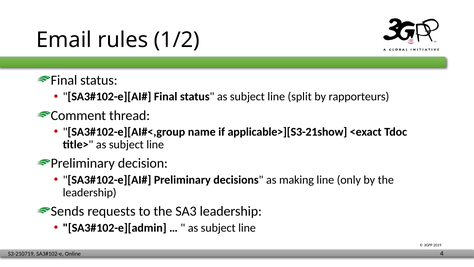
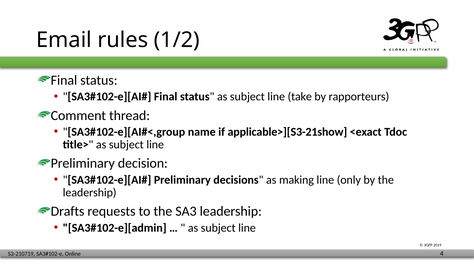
split: split -> take (300, 96)
Sends: Sends -> Drafts (68, 211)
